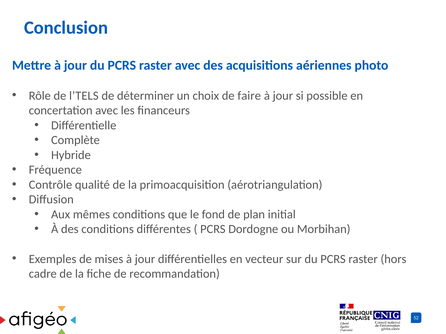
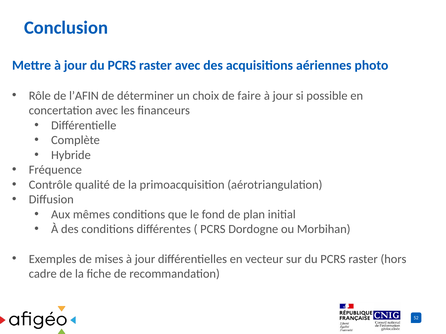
l’TELS: l’TELS -> l’AFIN (84, 96)
